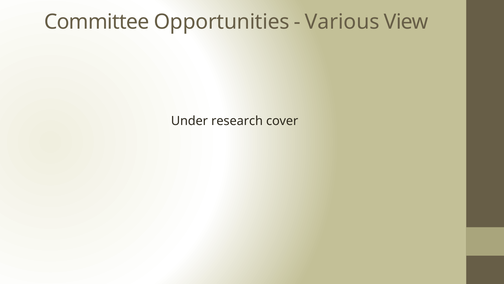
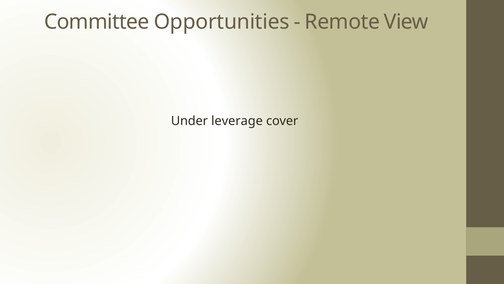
Various: Various -> Remote (342, 22)
research: research -> leverage (237, 121)
